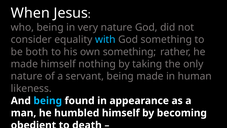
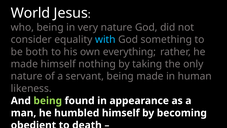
When: When -> World (30, 13)
own something: something -> everything (129, 52)
being colour: light blue -> light green (48, 101)
